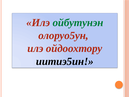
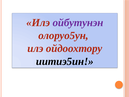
ойбутунэн colour: green -> purple (78, 22)
